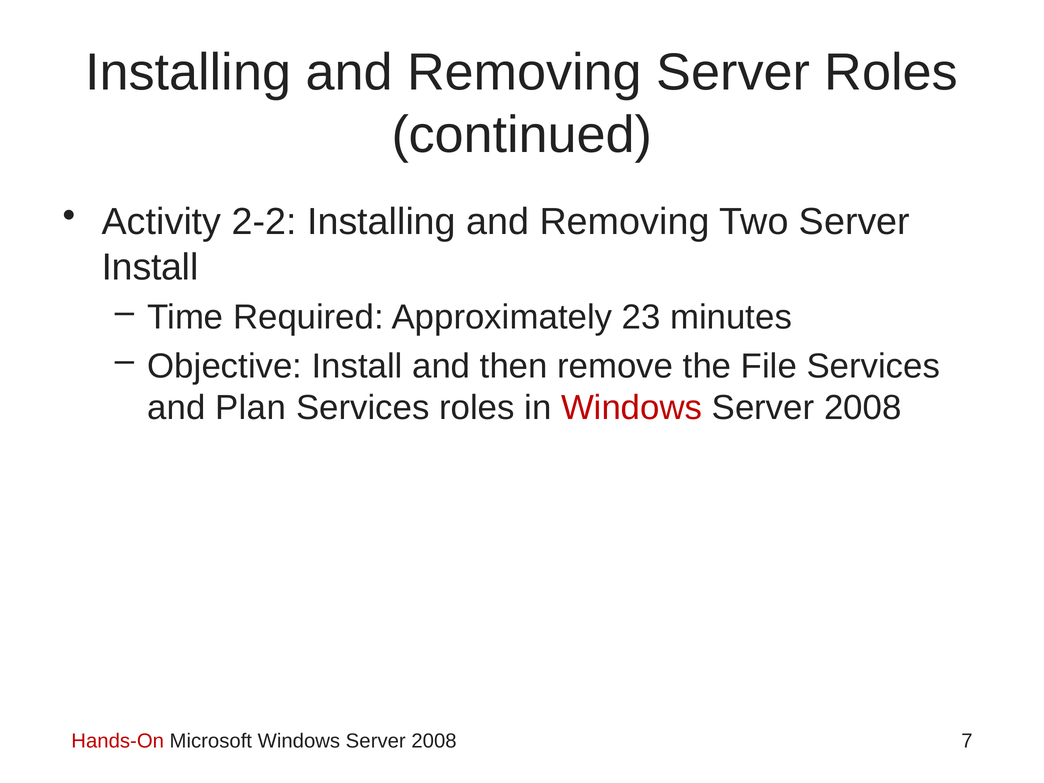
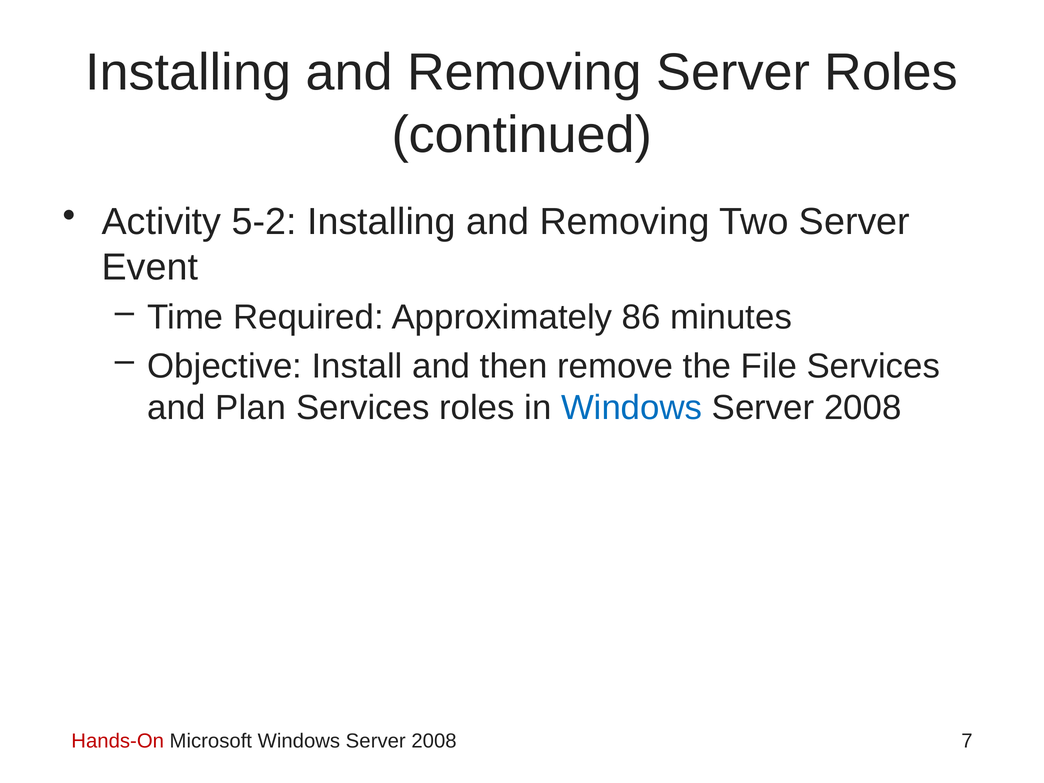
2-2: 2-2 -> 5-2 (264, 222)
Install: Install -> Event (150, 267)
23: 23 -> 86 (641, 317)
Windows colour: red -> blue (632, 408)
